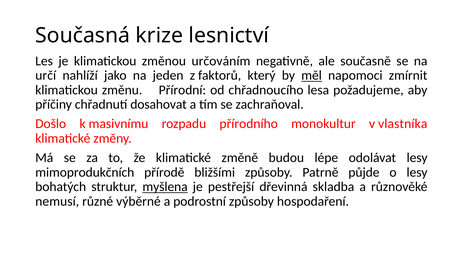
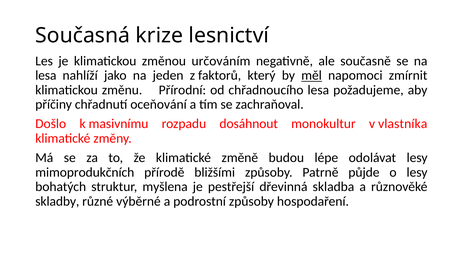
určí: určí -> lesa (46, 76)
dosahovat: dosahovat -> oceňování (159, 105)
přírodního: přírodního -> dosáhnout (249, 124)
myšlena underline: present -> none (165, 187)
nemusí: nemusí -> skladby (57, 202)
